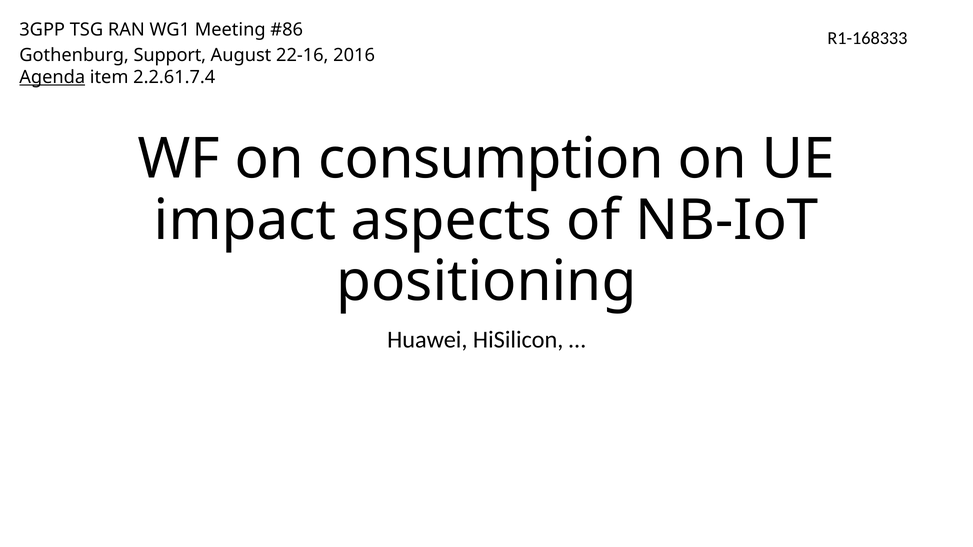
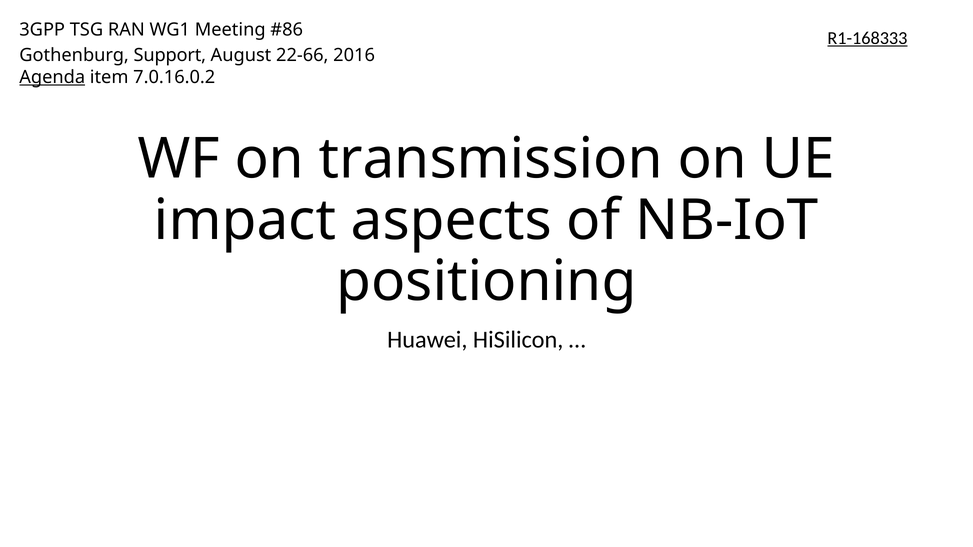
R1-168333 underline: none -> present (867, 38)
22-16: 22-16 -> 22-66 (302, 55)
2.2.61.7.4: 2.2.61.7.4 -> 7.0.16.0.2 (174, 77)
consumption: consumption -> transmission (491, 159)
